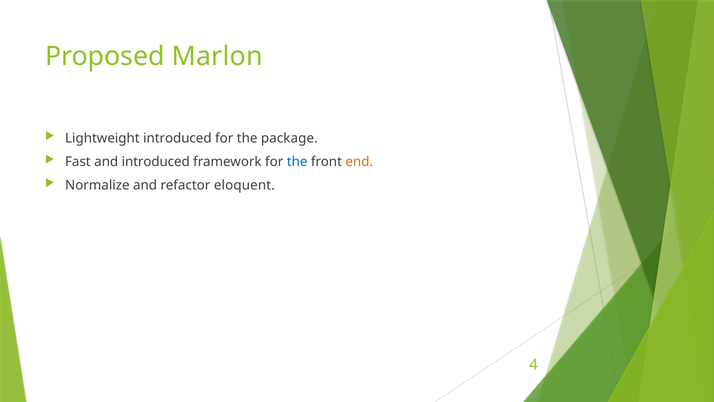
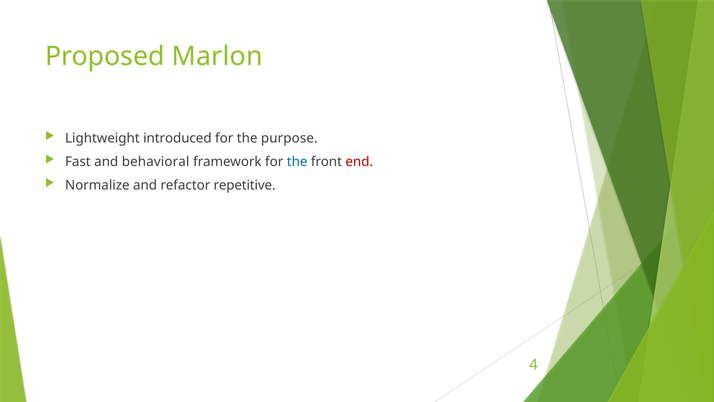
package: package -> purpose (289, 138)
and introduced: introduced -> behavioral (156, 162)
end colour: orange -> red (359, 162)
eloquent: eloquent -> repetitive (245, 185)
